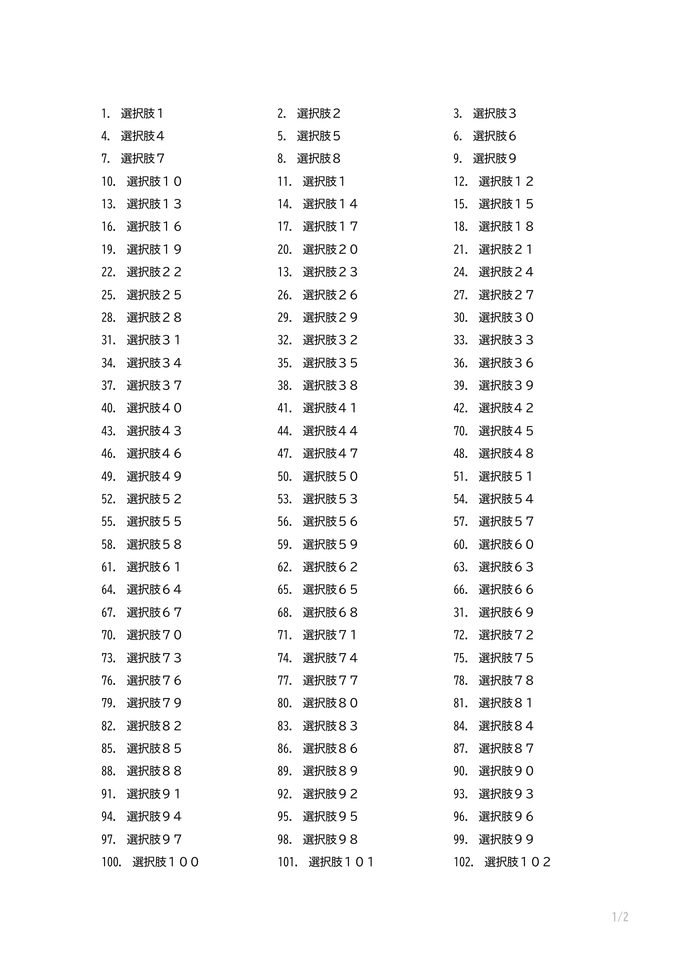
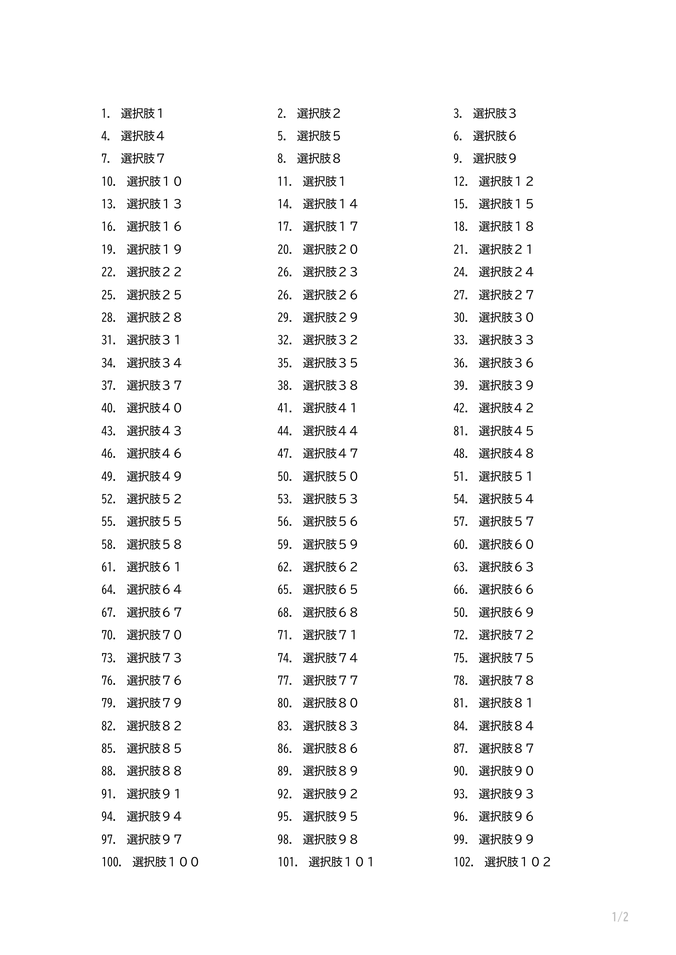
13: 13 -> 26 (286, 273)
70: 70 -> 81 (462, 432)
31: 31 -> 50 (462, 614)
